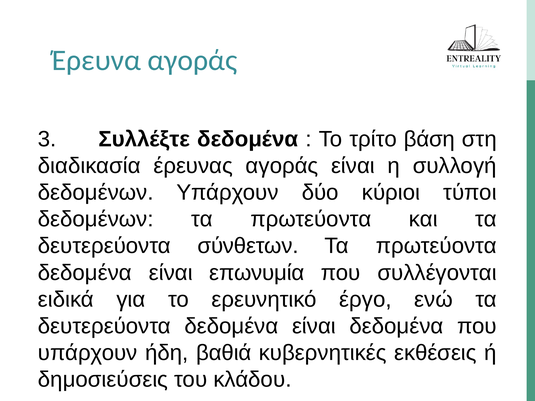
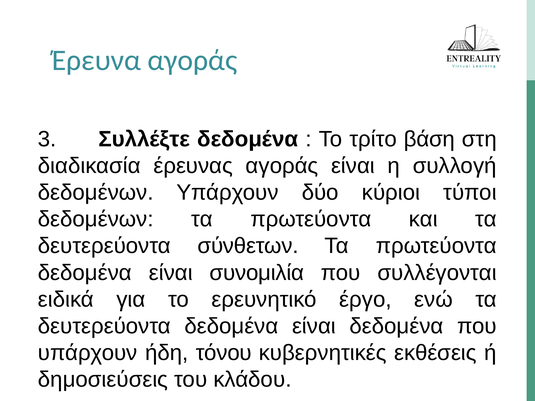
επωνυμία: επωνυμία -> συνομιλία (257, 273)
βαθιά: βαθιά -> τόνου (224, 353)
